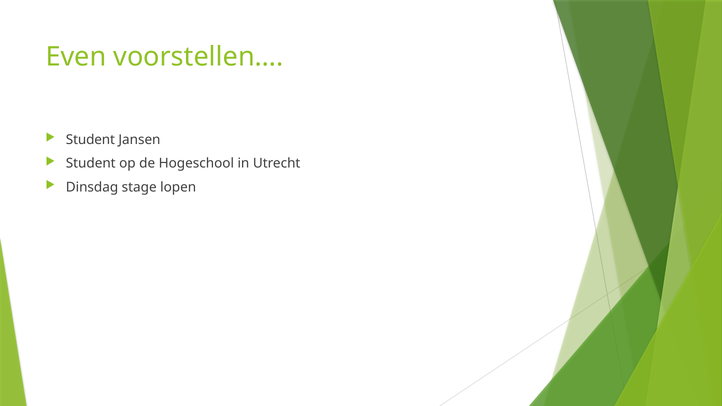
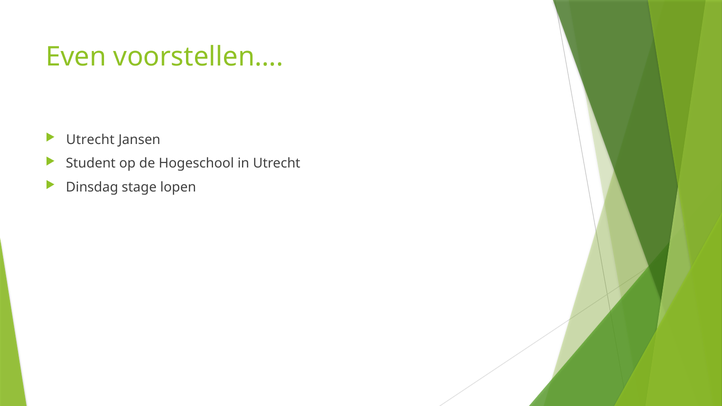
Student: Student -> Utrecht (90, 140)
